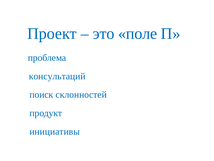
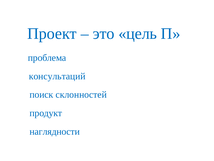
поле: поле -> цель (138, 34)
инициативы: инициативы -> наглядности (55, 131)
